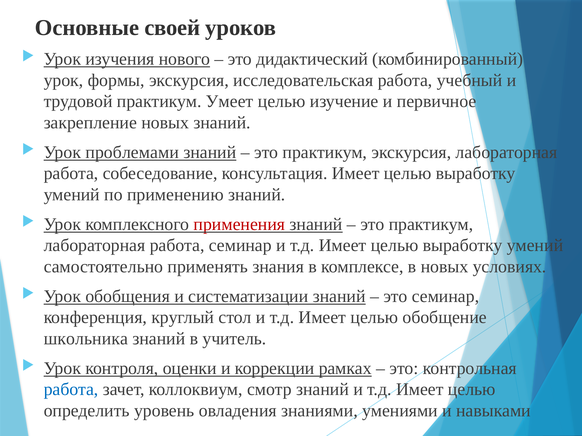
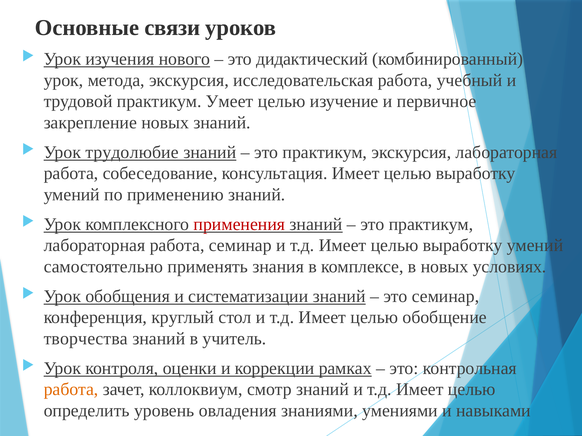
своей: своей -> связи (172, 28)
формы: формы -> метода (116, 80)
проблемами: проблемами -> трудолюбие (132, 152)
школьника: школьника -> творчества (86, 339)
работа colour: blue -> orange (71, 390)
